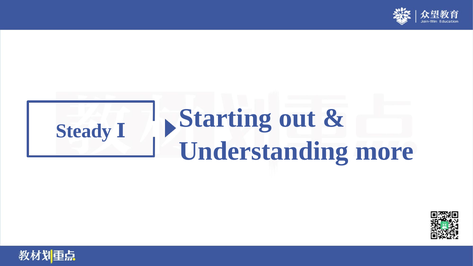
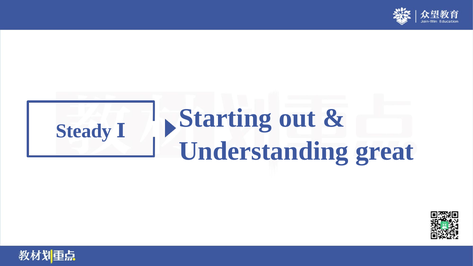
more: more -> great (385, 151)
